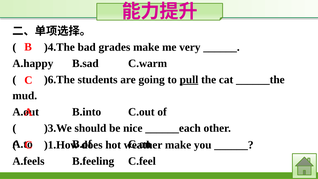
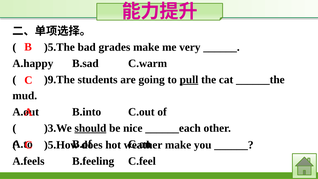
)4.The: )4.The -> )5.The (59, 47)
)6.The: )6.The -> )9.The (59, 80)
should underline: none -> present (90, 128)
)1.How: )1.How -> )5.How (61, 145)
